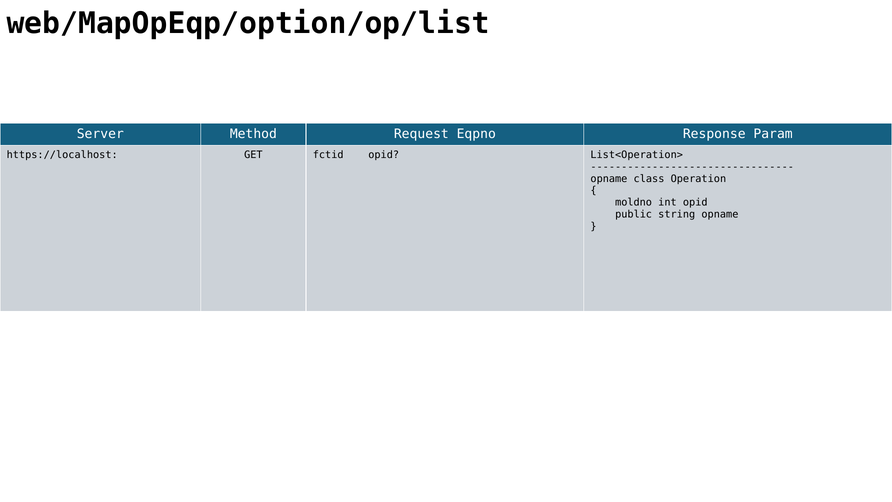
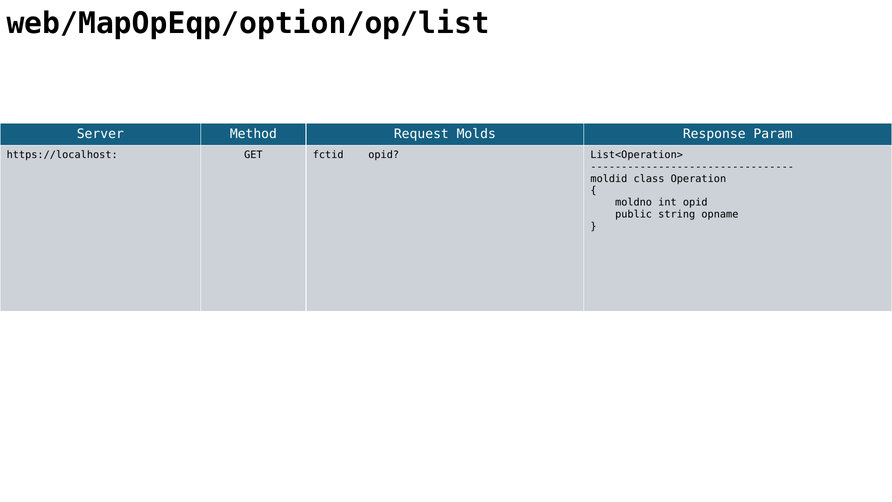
Eqpno: Eqpno -> Molds (476, 134)
opname: opname -> moldid (609, 179)
